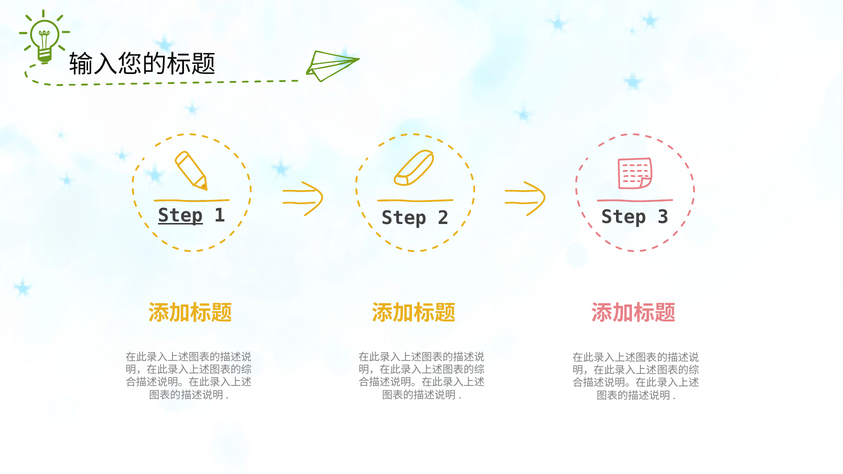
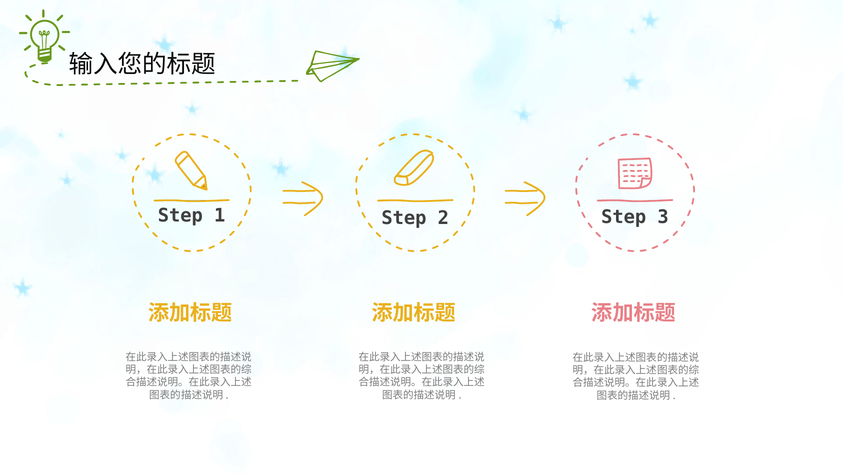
Step underline: present -> none (180, 216)
